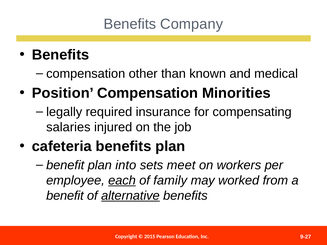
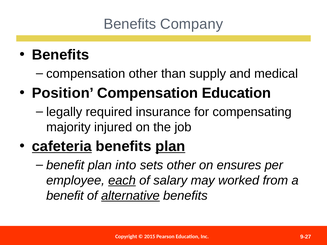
known: known -> supply (208, 74)
Compensation Minorities: Minorities -> Education (236, 93)
salaries: salaries -> majority (68, 127)
cafeteria underline: none -> present (62, 147)
plan underline: none -> present (170, 147)
sets meet: meet -> other (181, 165)
workers: workers -> ensures (239, 165)
family: family -> salary (170, 181)
